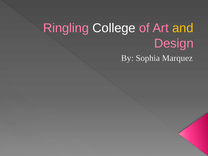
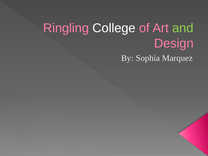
and colour: yellow -> light green (183, 28)
